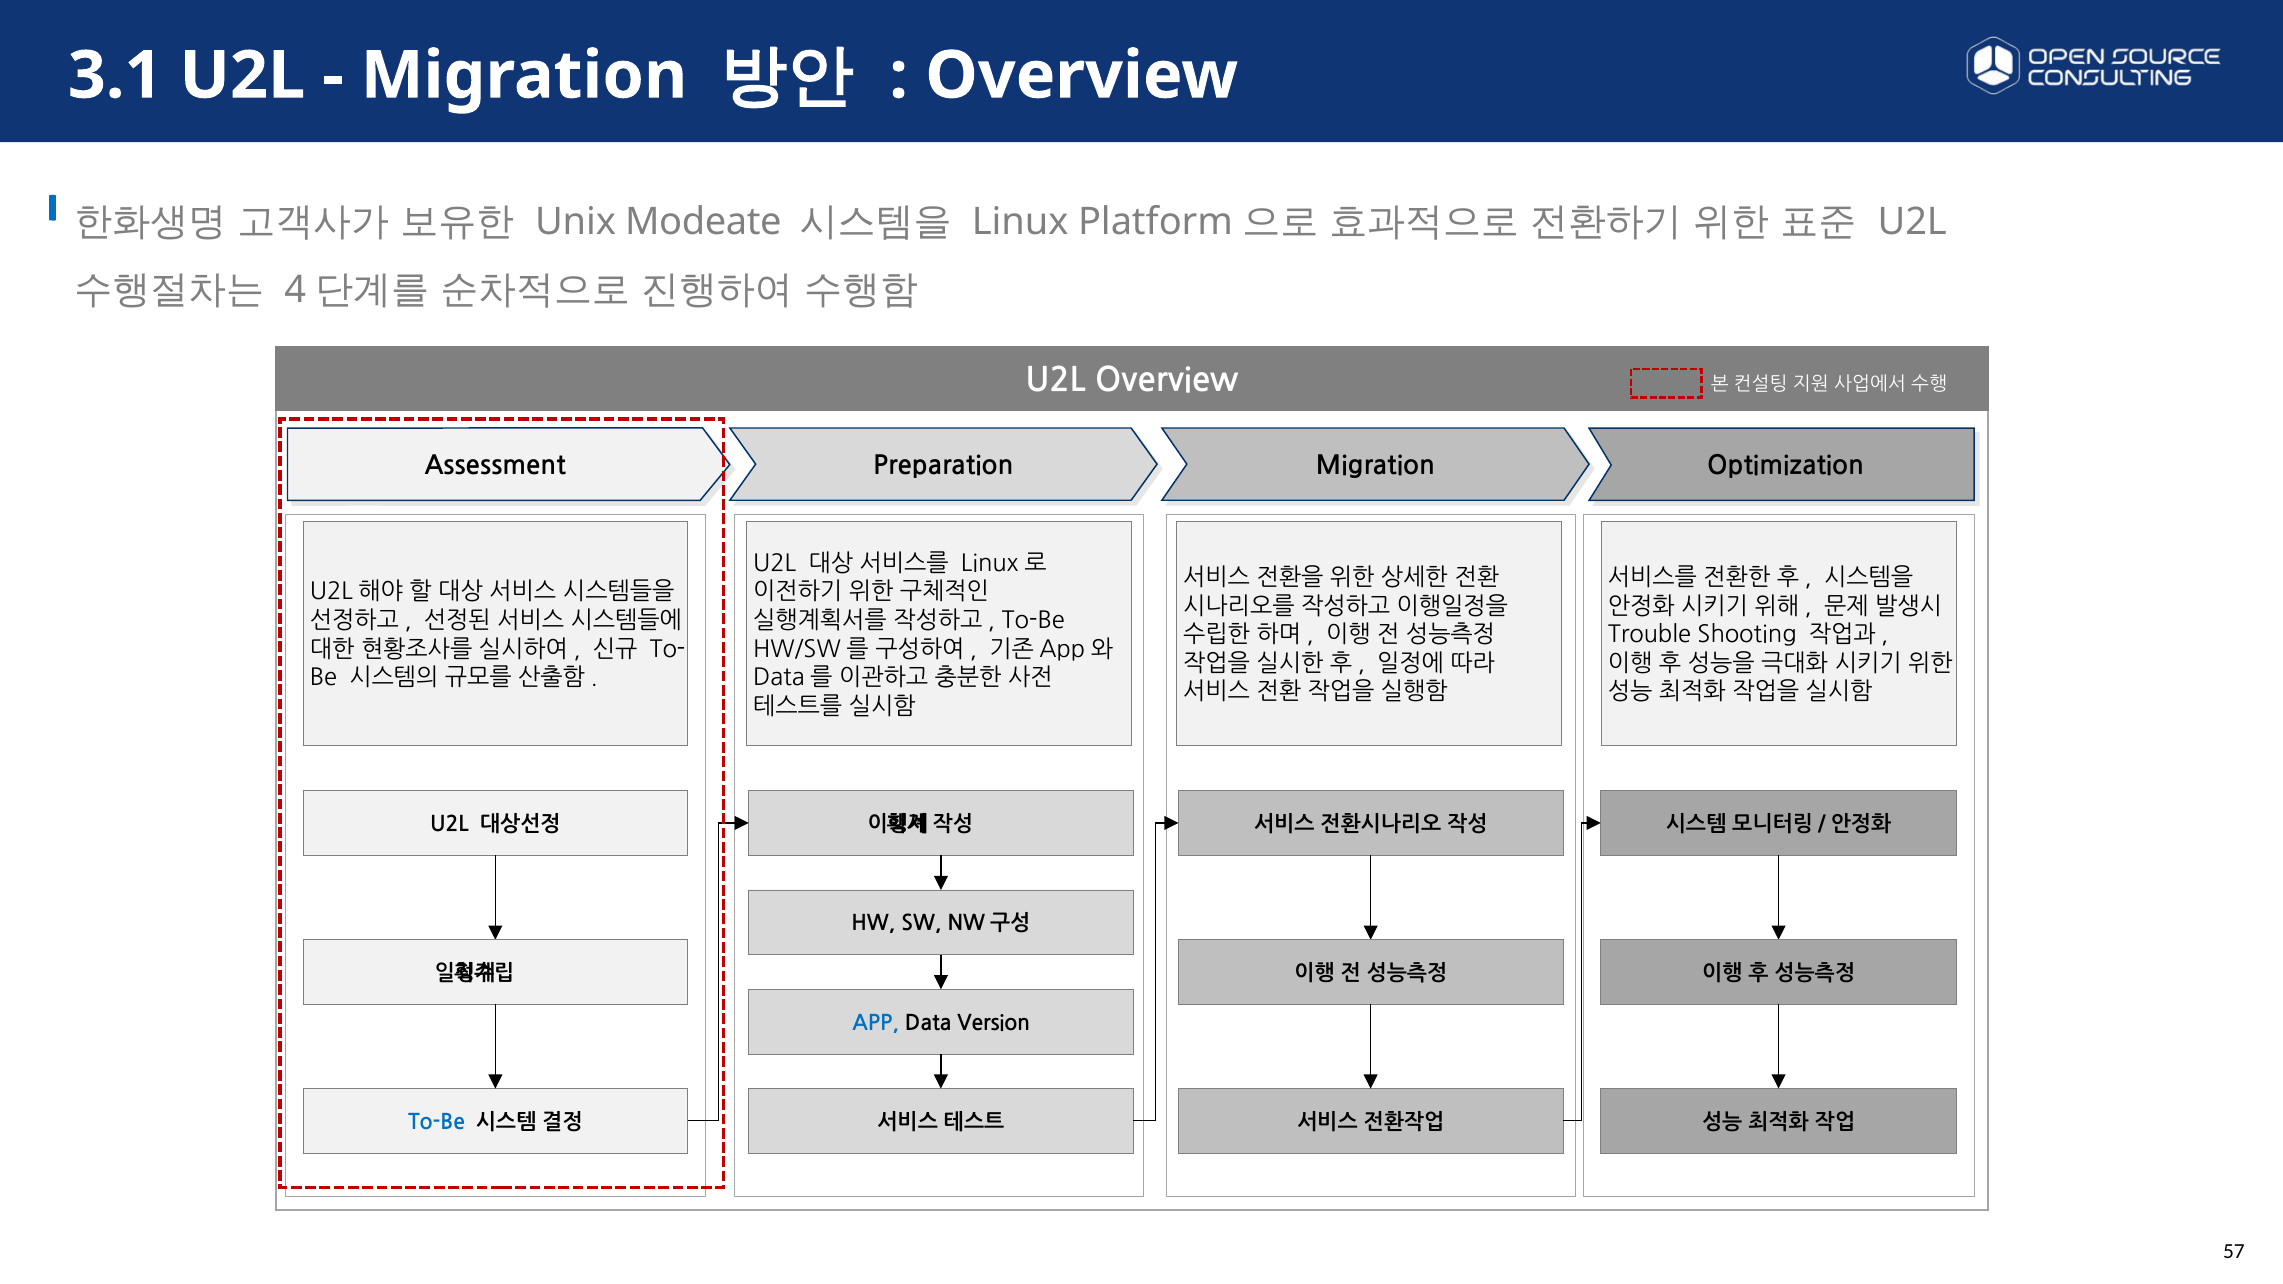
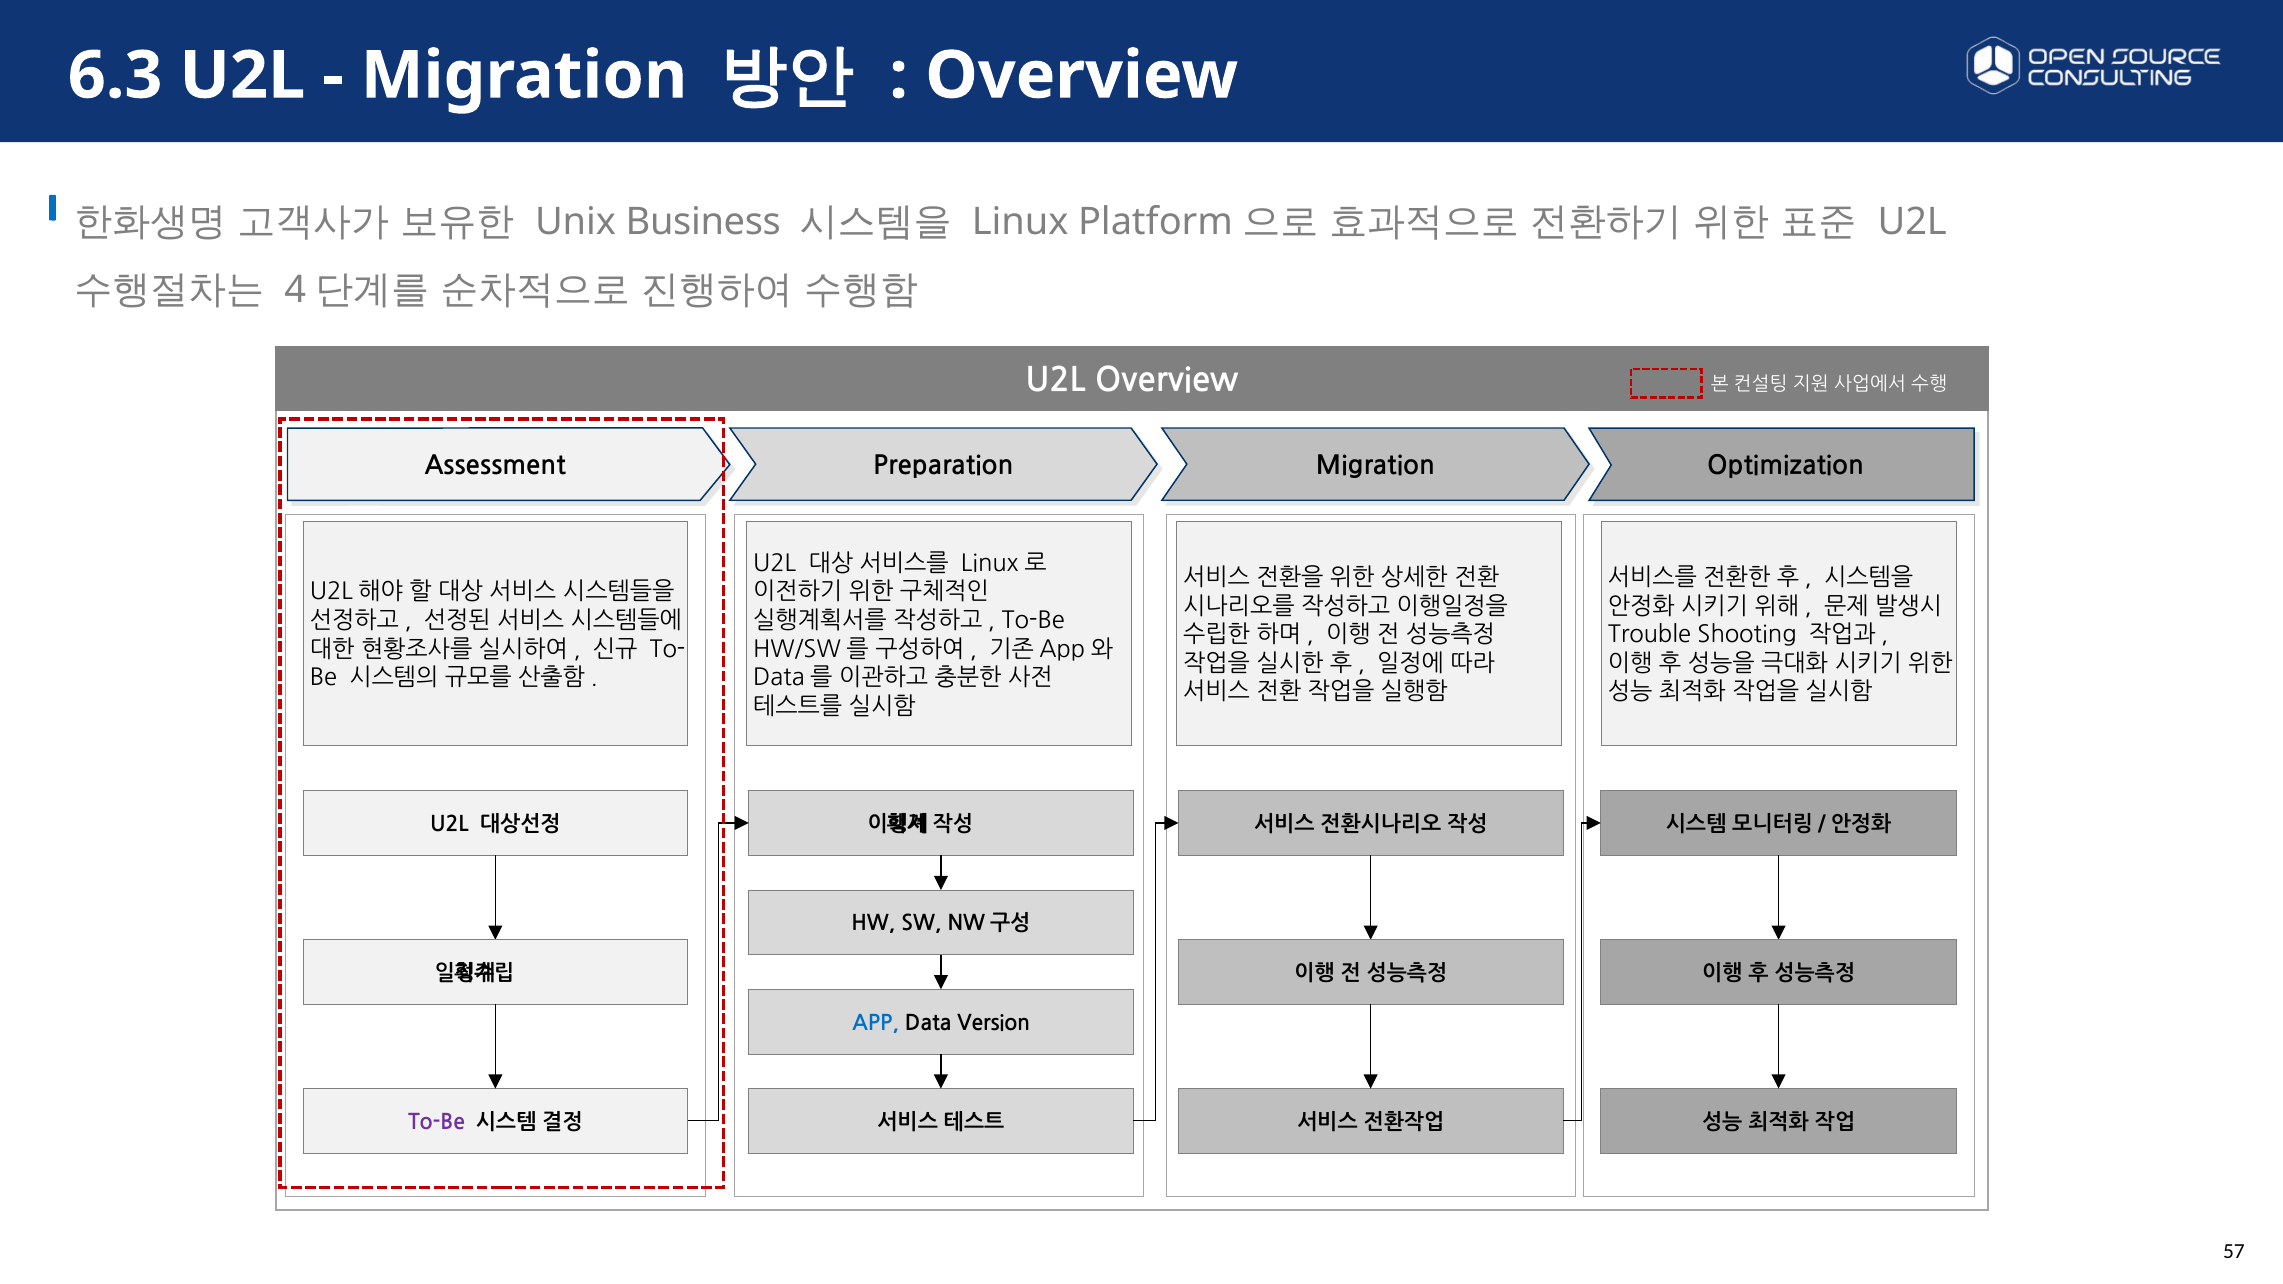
3.1: 3.1 -> 6.3 (115, 76)
Modeate: Modeate -> Business (703, 222)
To-Be colour: blue -> purple (437, 1122)
